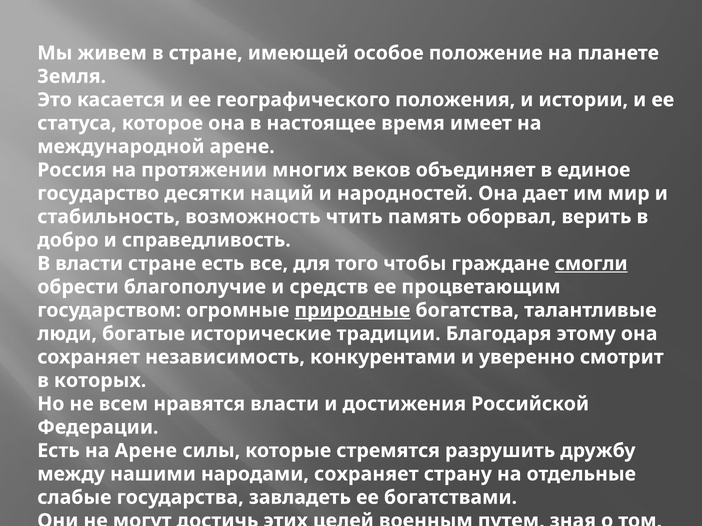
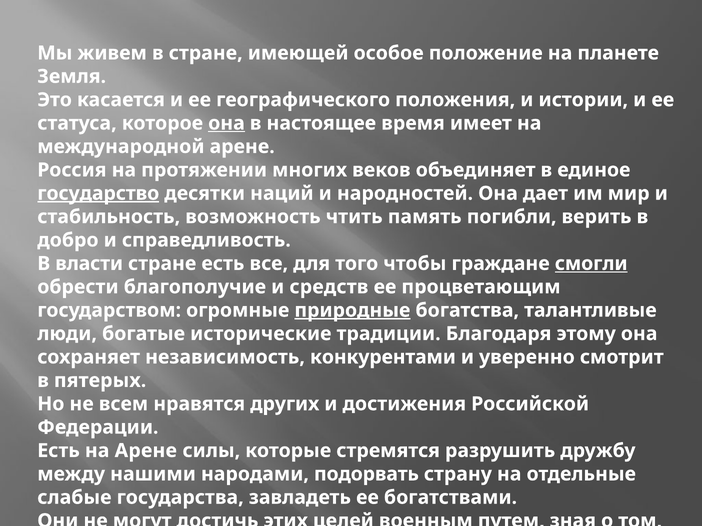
она underline: none -> present (226, 123)
государство underline: none -> present (98, 194)
оборвал: оборвал -> погибли (512, 217)
которых: которых -> пятерых (100, 381)
нравятся власти: власти -> других (285, 404)
народами сохраняет: сохраняет -> подорвать (366, 474)
